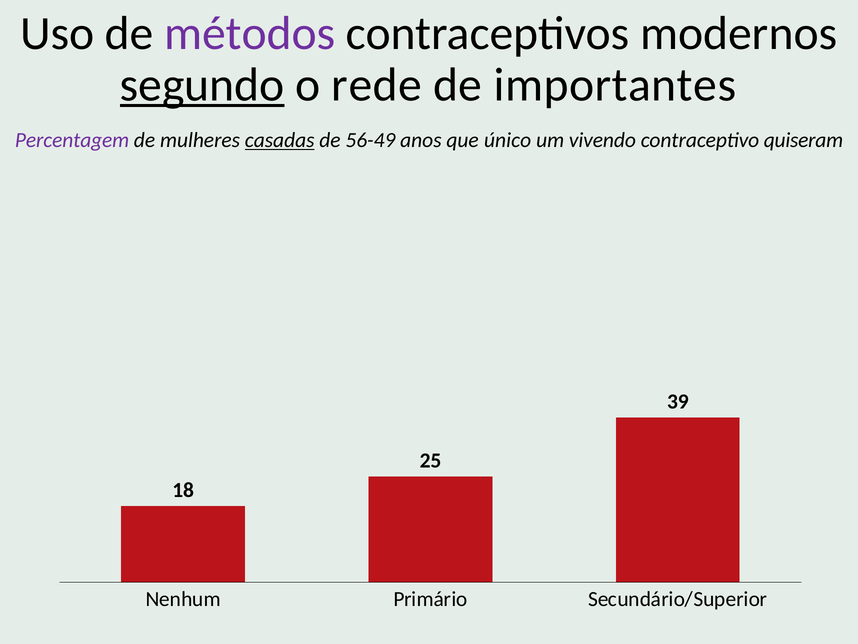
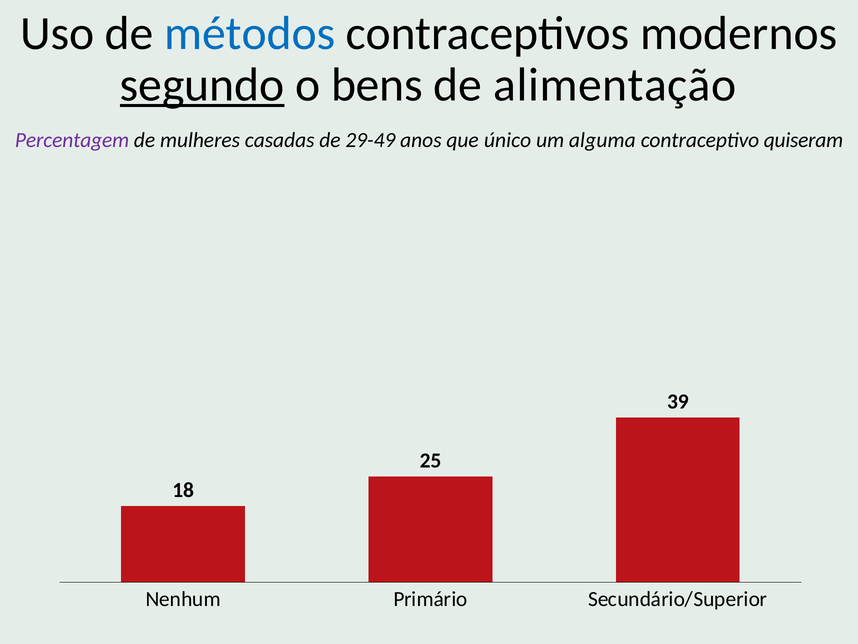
métodos colour: purple -> blue (250, 33)
rede: rede -> bens (377, 85)
importantes: importantes -> alimentação (615, 85)
casadas underline: present -> none (280, 140)
56-49: 56-49 -> 29-49 (370, 140)
vivendo: vivendo -> alguma (602, 140)
